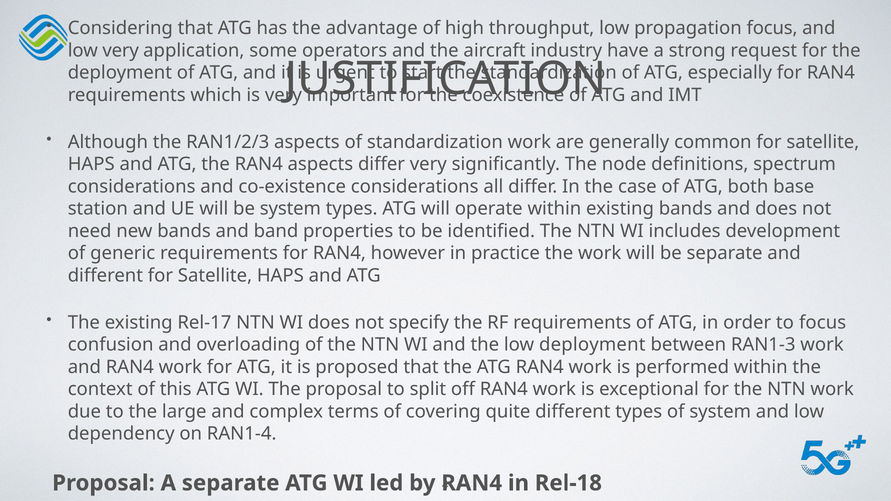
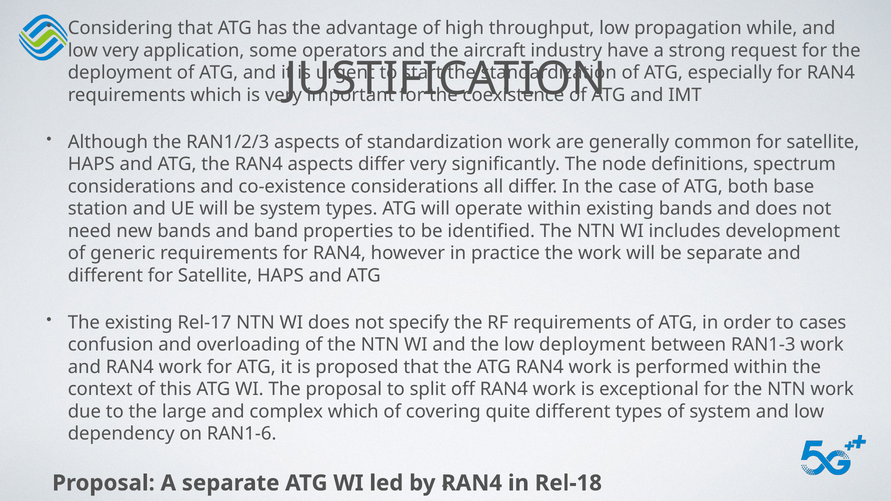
propagation focus: focus -> while (772, 28)
to focus: focus -> cases (823, 323)
complex terms: terms -> which (353, 412)
RAN1-4: RAN1-4 -> RAN1-6 (242, 434)
